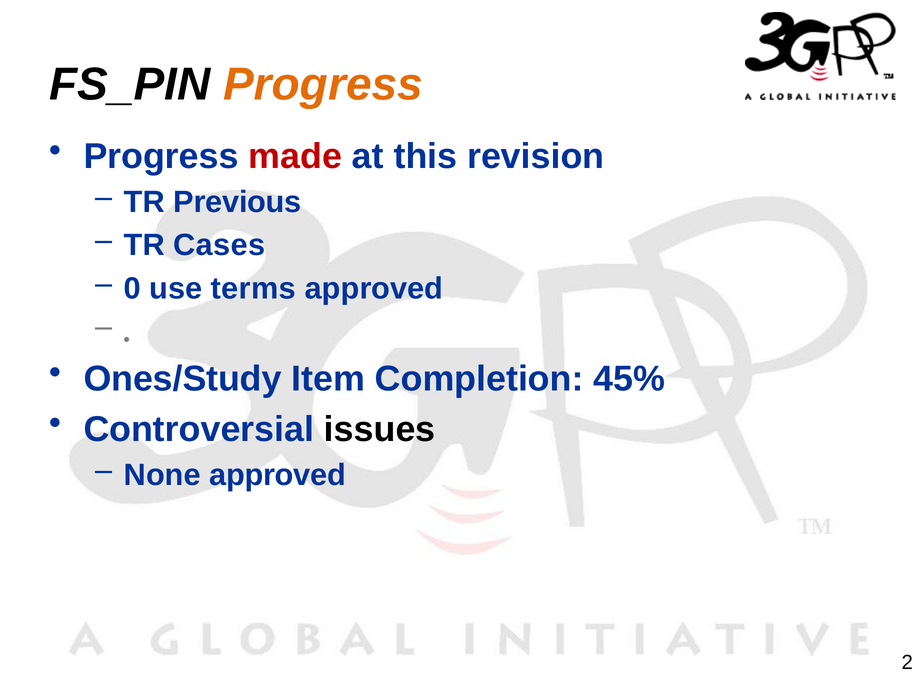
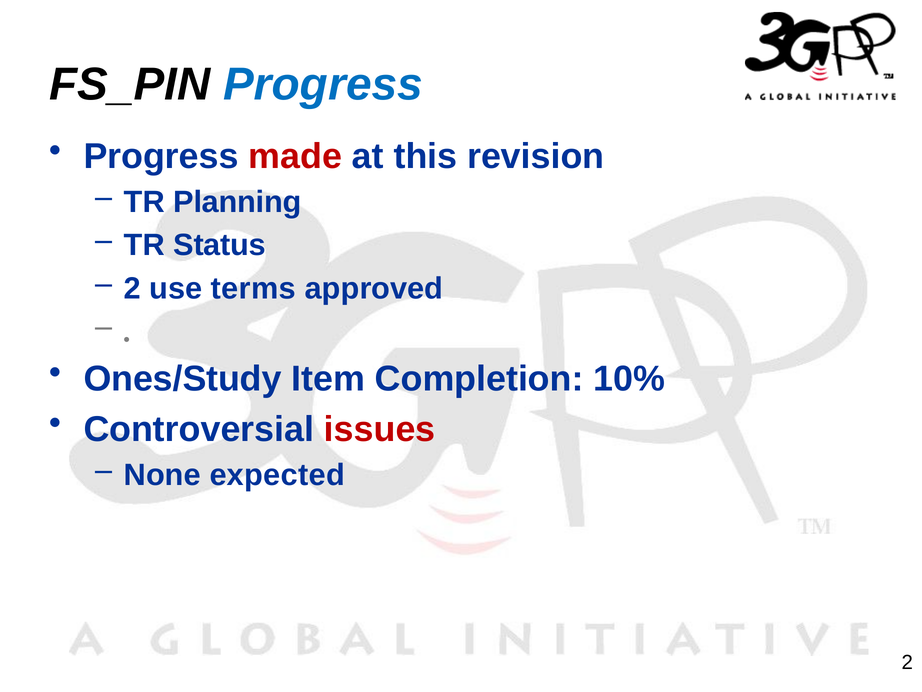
Progress colour: orange -> blue (323, 84)
Previous: Previous -> Planning (237, 202)
Cases: Cases -> Status (220, 245)
0: 0 -> 2 (132, 288)
45%: 45% -> 10% (629, 379)
issues colour: black -> red (380, 429)
None approved: approved -> expected (277, 475)
